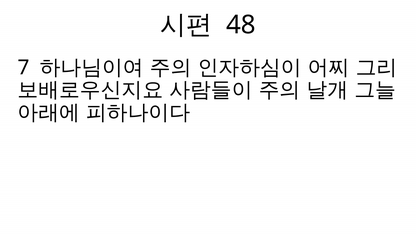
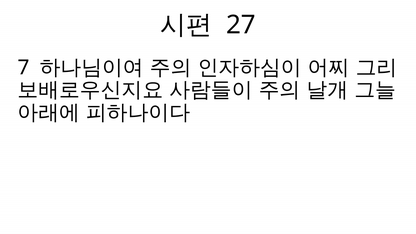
48: 48 -> 27 (241, 25)
